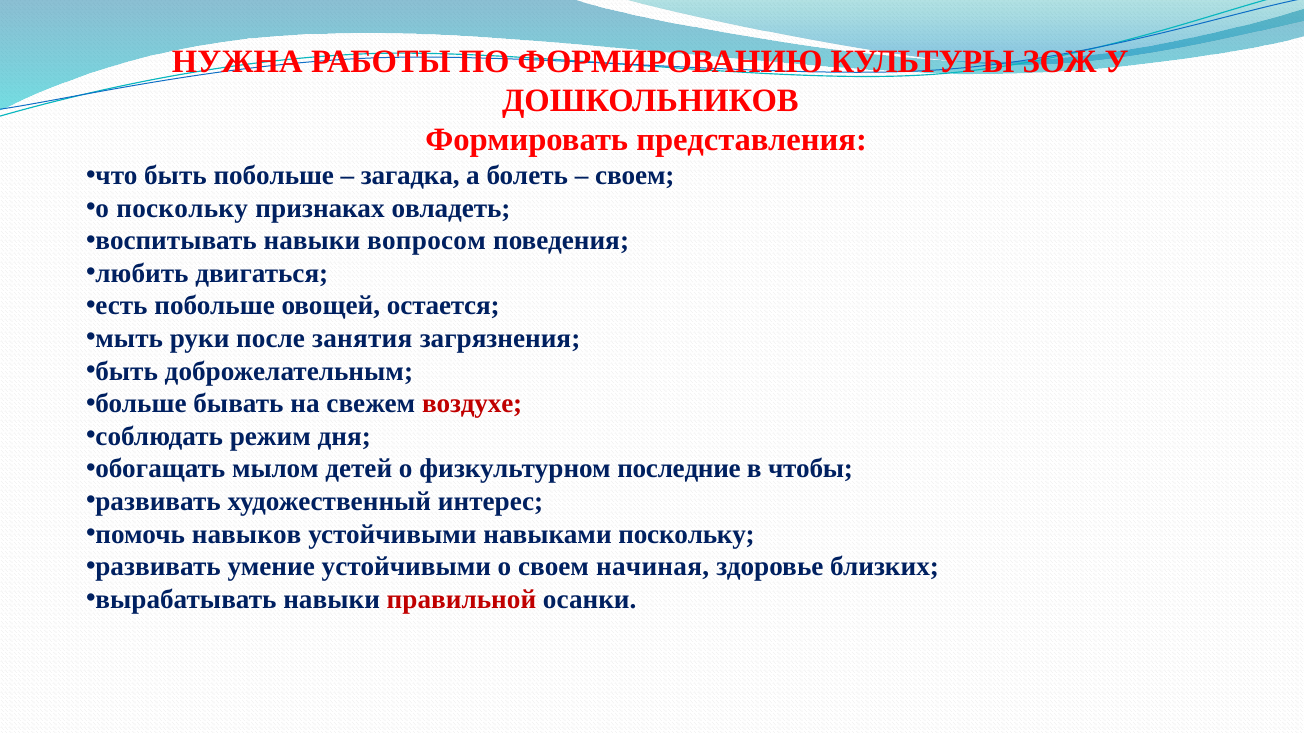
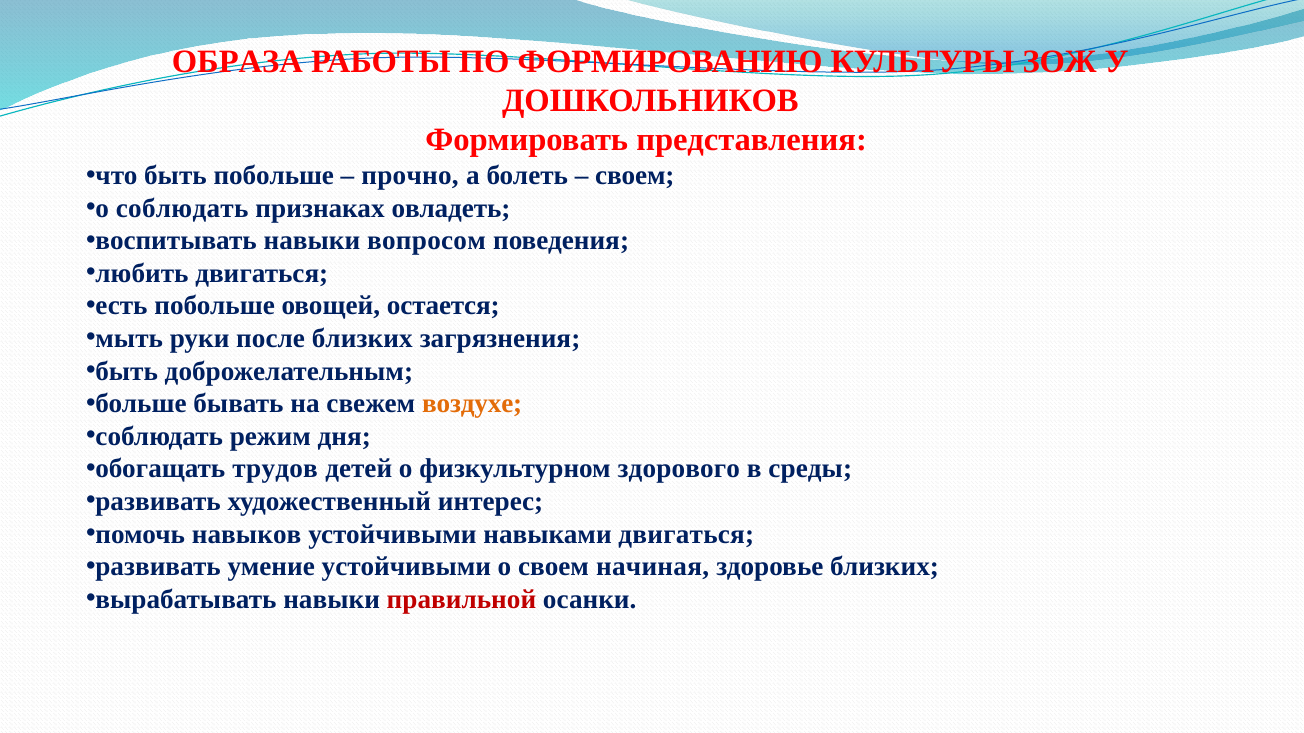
НУЖНА: НУЖНА -> ОБРАЗА (237, 62)
загадка: загадка -> прочно (410, 176)
о поскольку: поскольку -> соблюдать (182, 208)
после занятия: занятия -> близких (362, 339)
воздухе colour: red -> orange (472, 404)
мылом: мылом -> трудов (275, 469)
последние: последние -> здорового (679, 469)
чтобы: чтобы -> среды (810, 469)
навыками поскольку: поскольку -> двигаться (686, 534)
